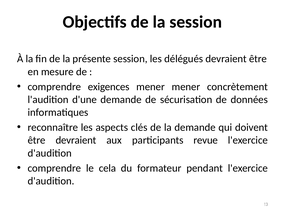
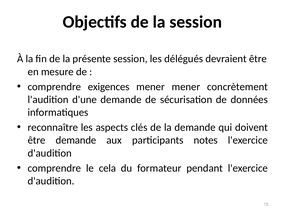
être devraient: devraient -> demande (76, 140)
revue: revue -> notes (206, 140)
